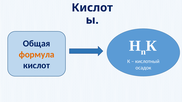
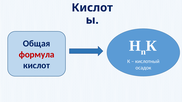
формула colour: orange -> red (37, 55)
